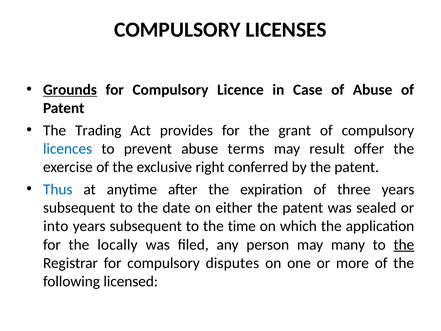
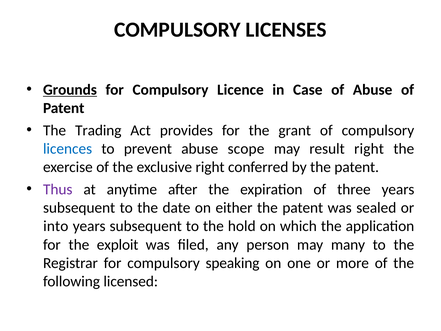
terms: terms -> scope (246, 149)
result offer: offer -> right (369, 149)
Thus colour: blue -> purple (58, 189)
time: time -> hold (242, 226)
locally: locally -> exploit (118, 244)
the underline: present -> none (404, 244)
disputes: disputes -> speaking (233, 263)
